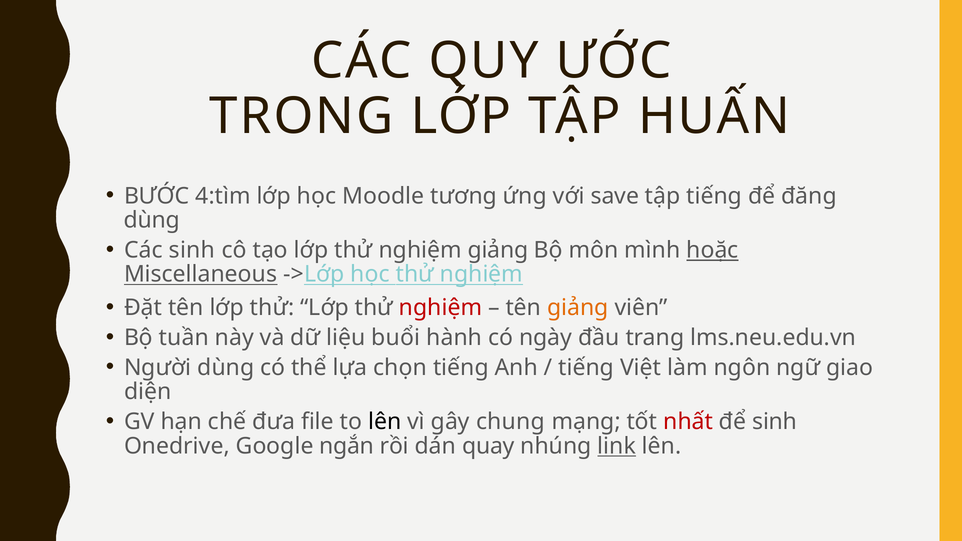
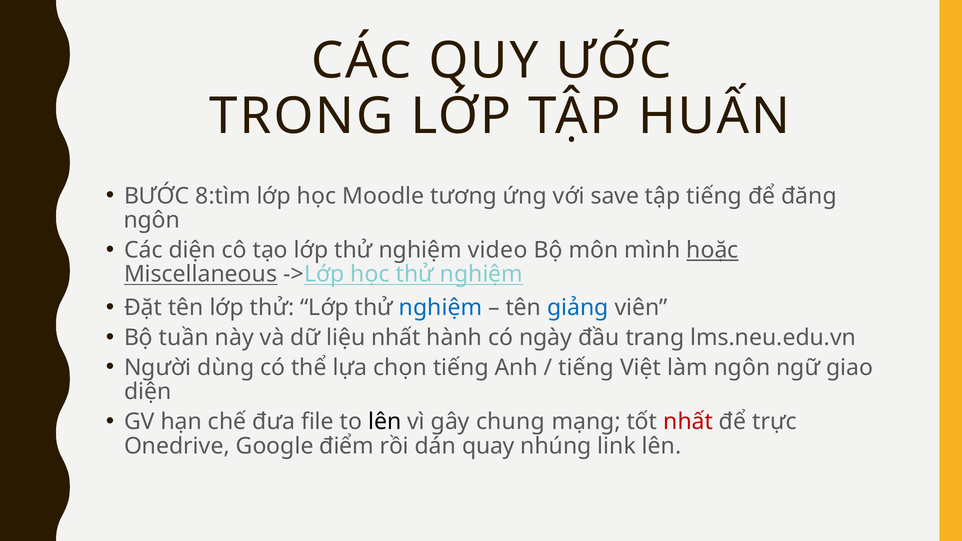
4:tìm: 4:tìm -> 8:tìm (223, 196)
dùng: dùng -> ngôn (152, 220)
Các sinh: sinh -> diện (192, 250)
nghiệm giảng: giảng -> video (498, 250)
nghiệm colour: red -> blue (441, 308)
giảng colour: orange -> blue (578, 308)
liệu buổi: buổi -> nhất (396, 338)
để sinh: sinh -> trực (774, 422)
ngắn: ngắn -> điểm (347, 446)
link underline: present -> none (617, 446)
